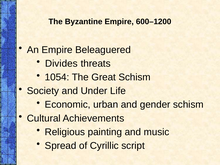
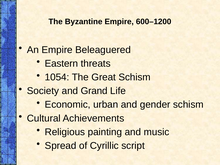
Divides: Divides -> Eastern (61, 64)
Under: Under -> Grand (94, 91)
